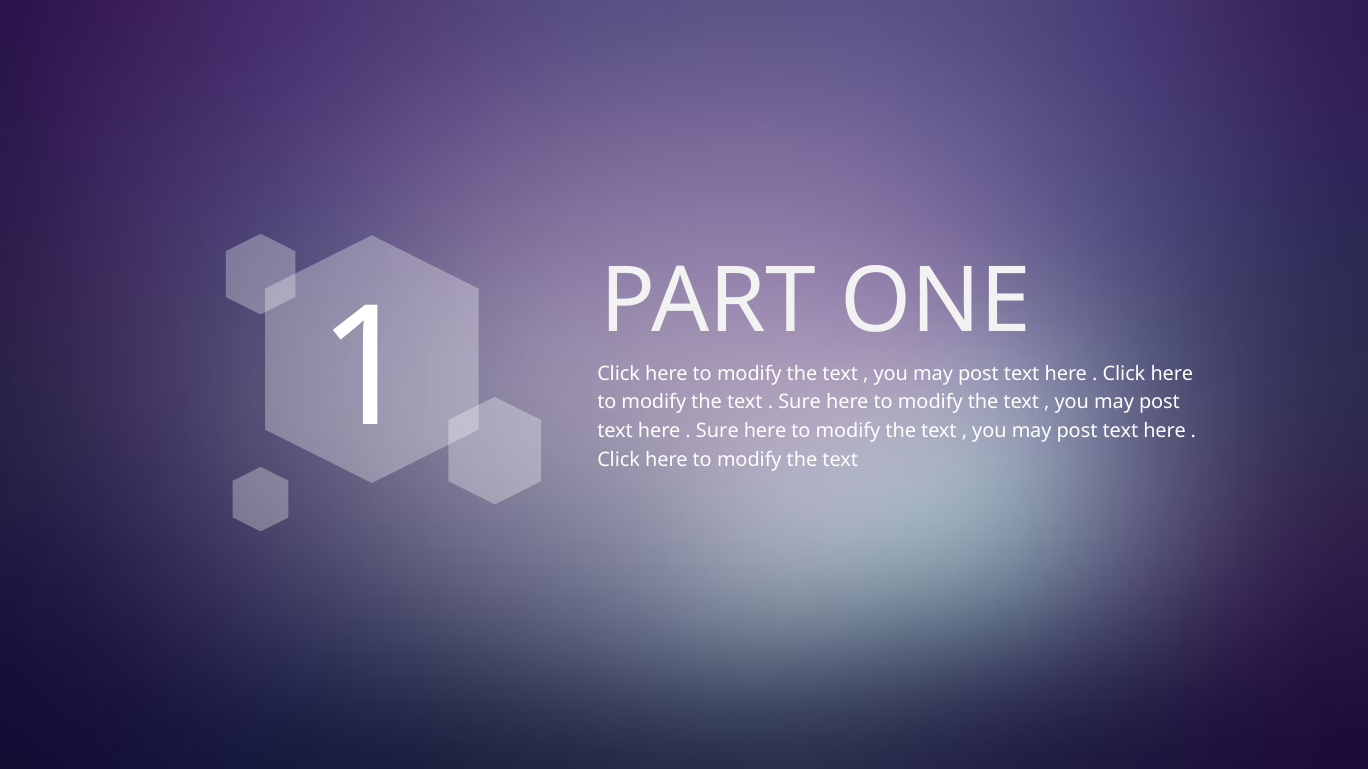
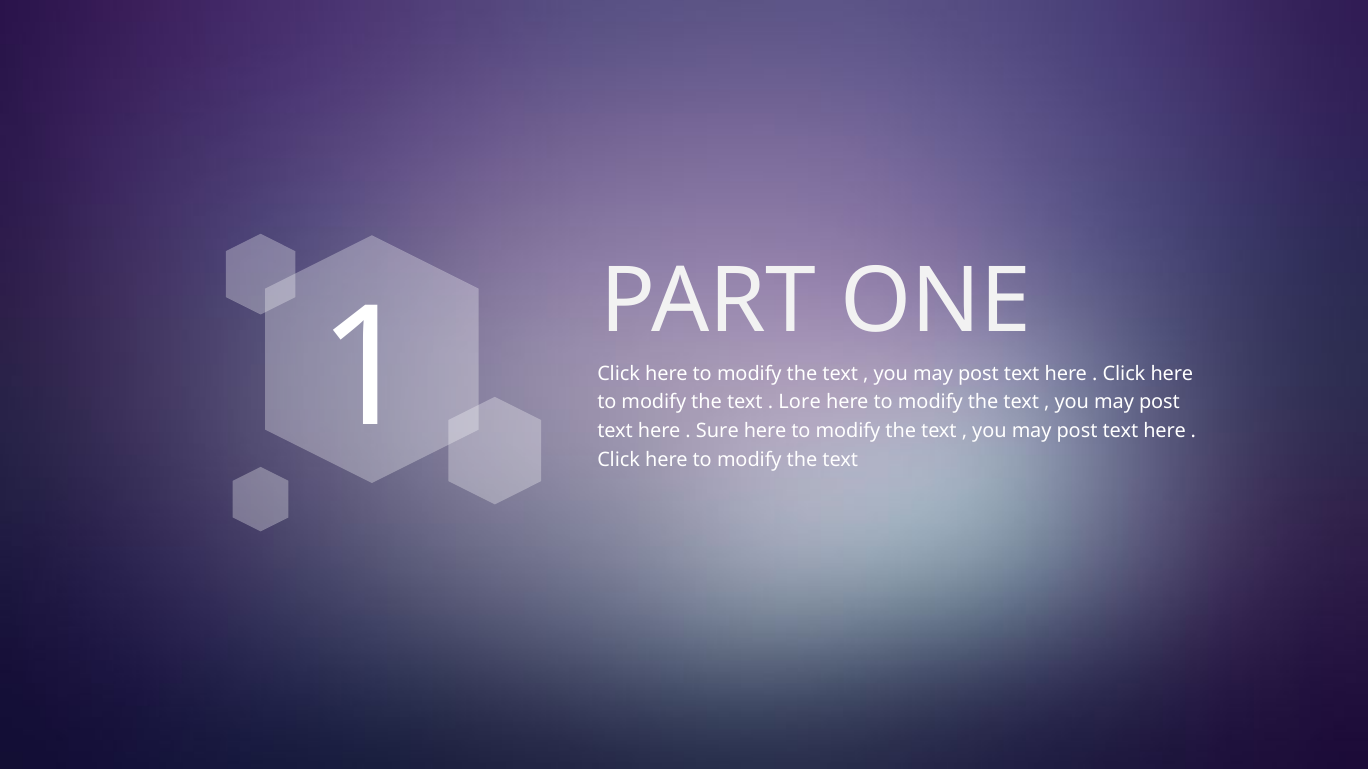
Sure: Sure -> Lore (800, 403)
